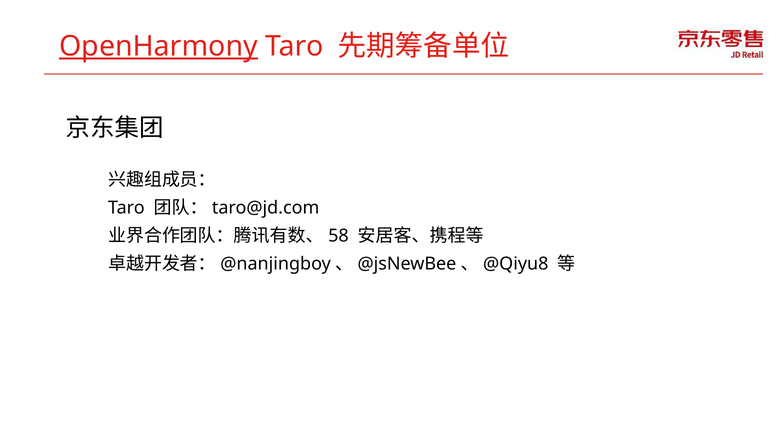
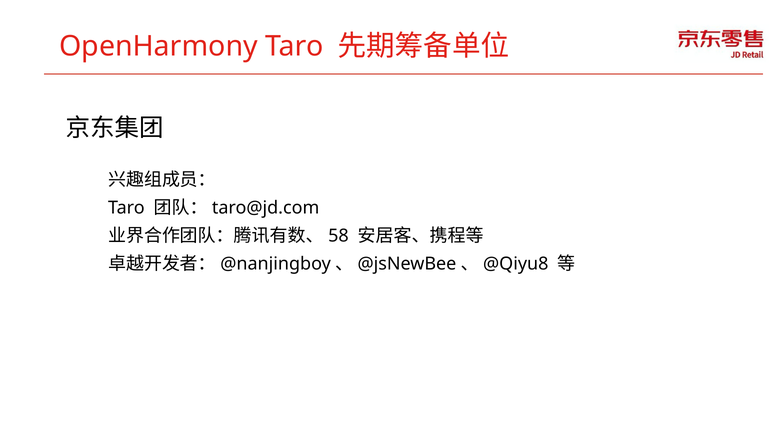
OpenHarmony underline: present -> none (159, 46)
